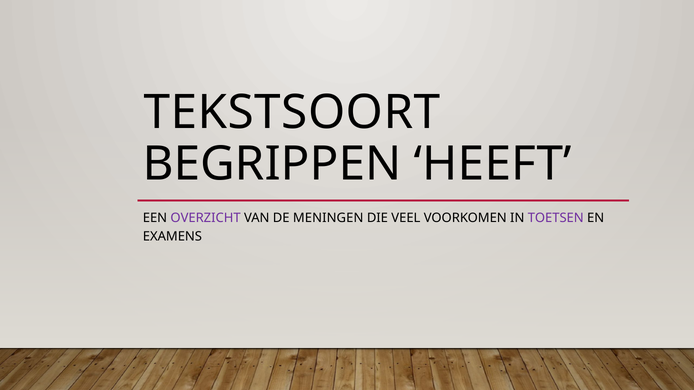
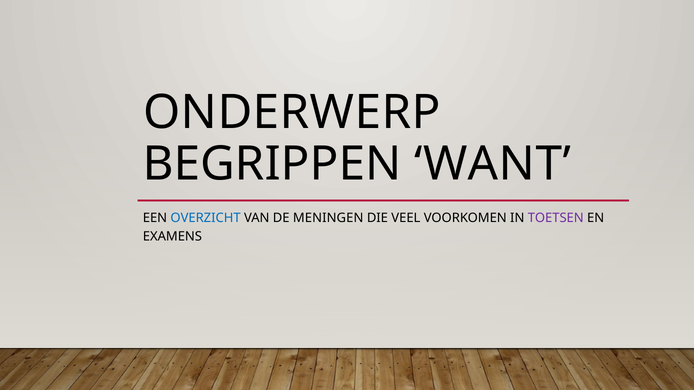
TEKSTSOORT: TEKSTSOORT -> ONDERWERP (292, 113)
HEEFT: HEEFT -> WANT (493, 164)
OVERZICHT colour: purple -> blue (206, 218)
